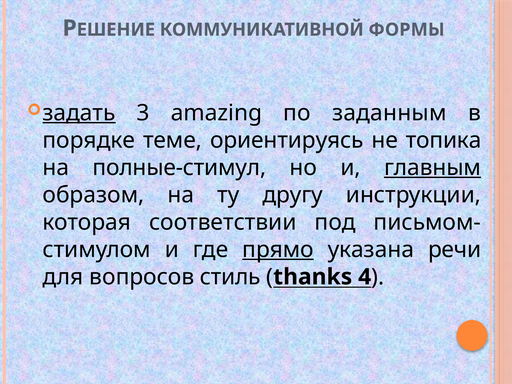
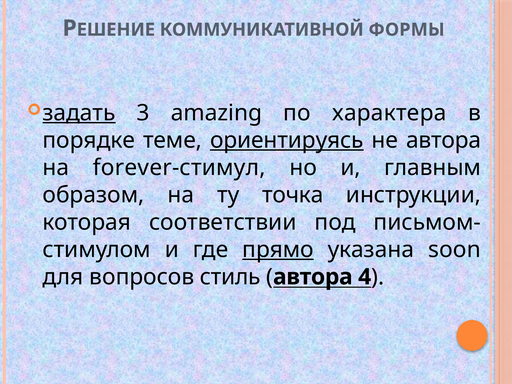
заданным: заданным -> характера (389, 113)
ориентируясь underline: none -> present (287, 140)
не топика: топика -> автора (444, 140)
полные-стимул: полные-стимул -> forever-стимул (179, 168)
главным underline: present -> none (433, 168)
другу: другу -> точка (293, 195)
речи: речи -> soon (454, 250)
thanks: thanks -> автора (313, 277)
